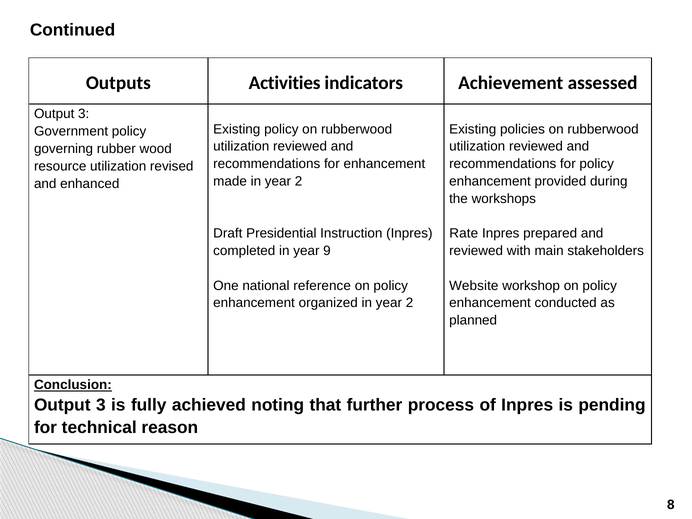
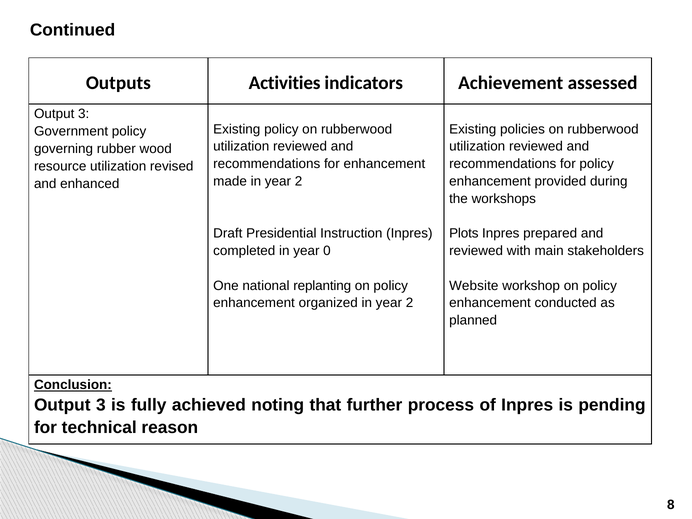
Rate: Rate -> Plots (464, 233)
9: 9 -> 0 (327, 251)
reference: reference -> replanting (322, 286)
